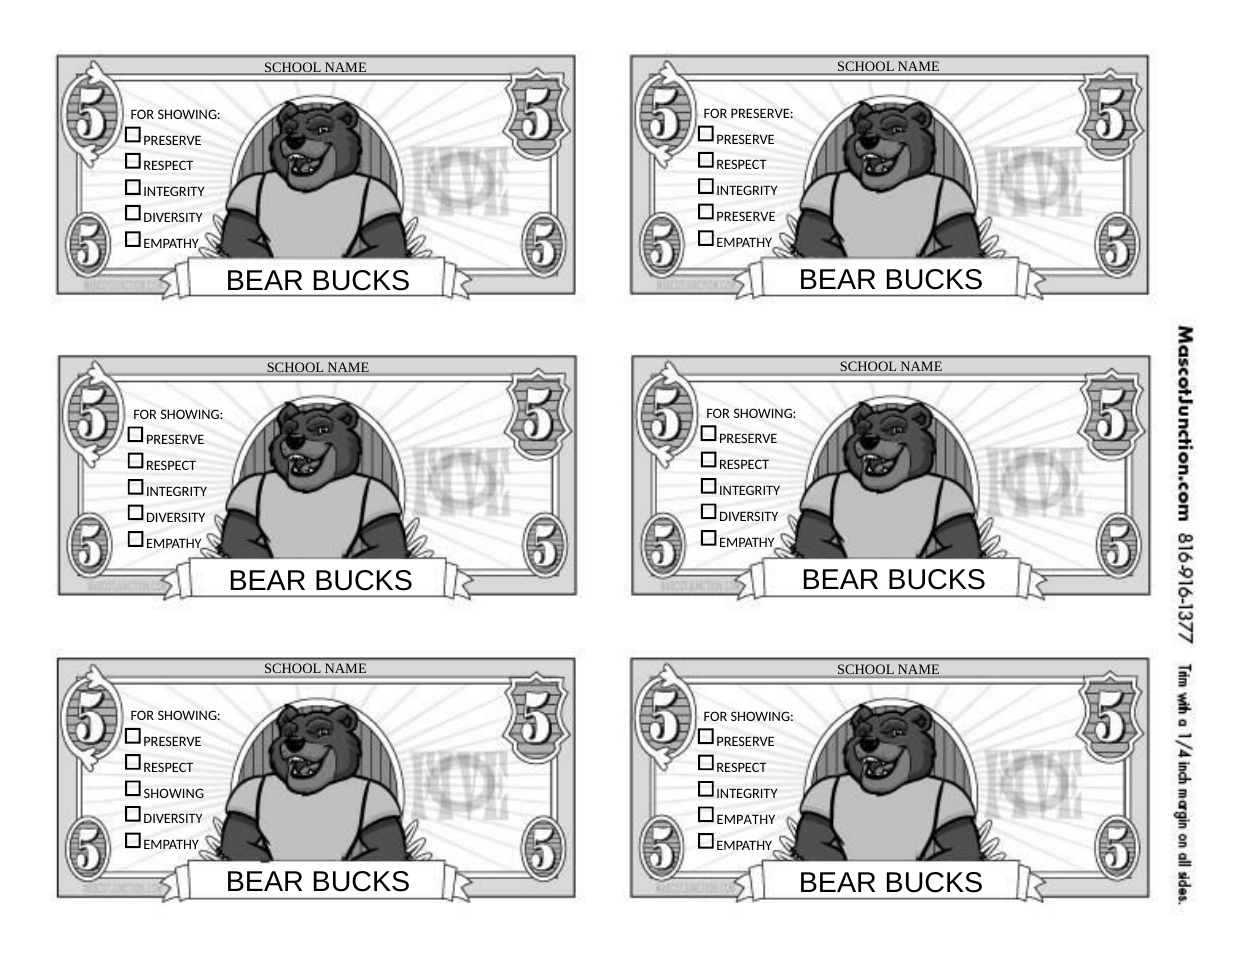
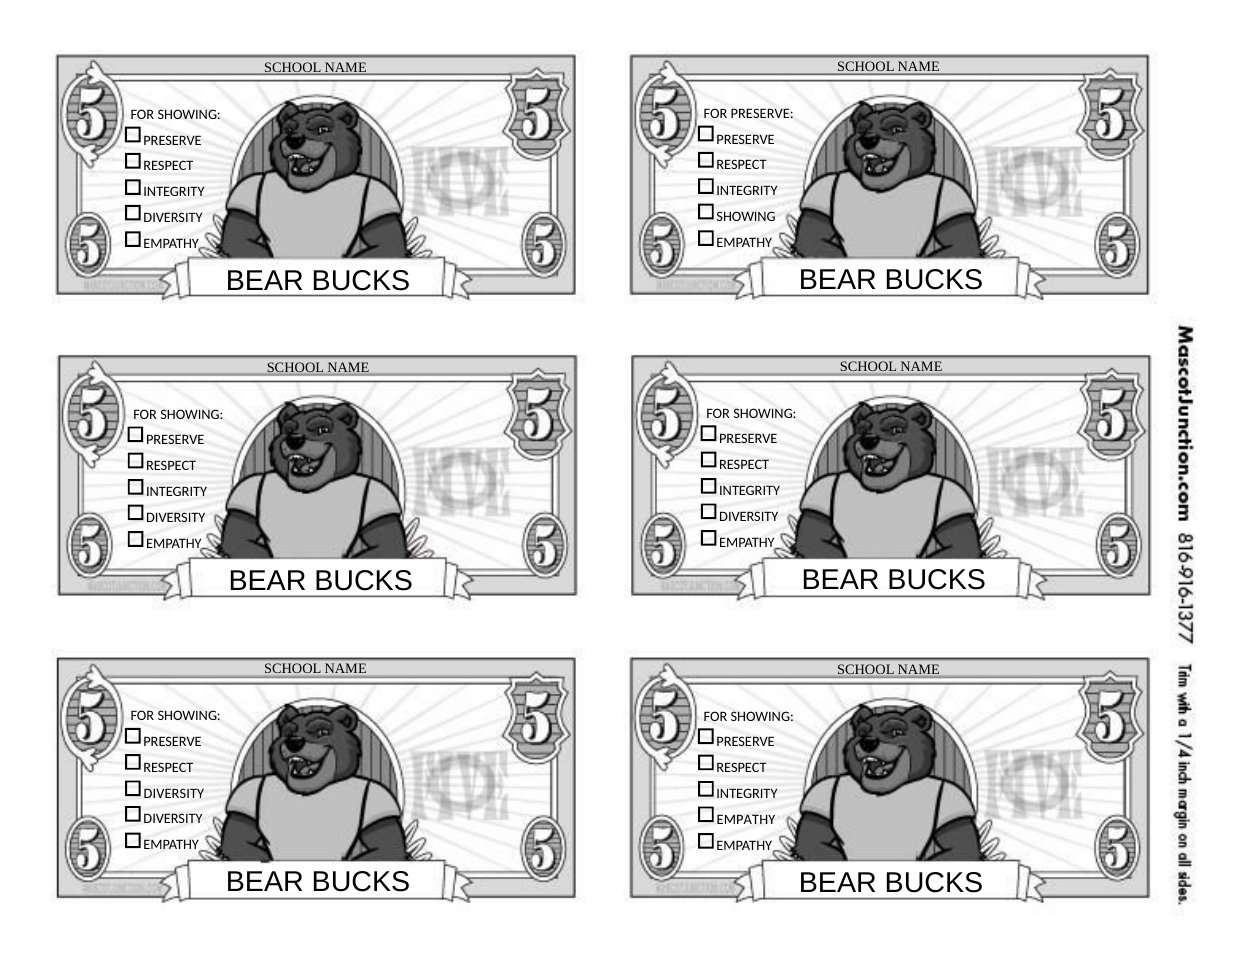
PRESERVE: PRESERVE -> SHOWING (746, 217)
SHOWING: SHOWING -> DIVERSITY (174, 794)
